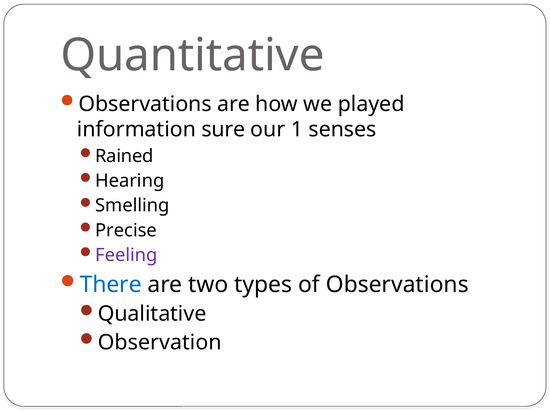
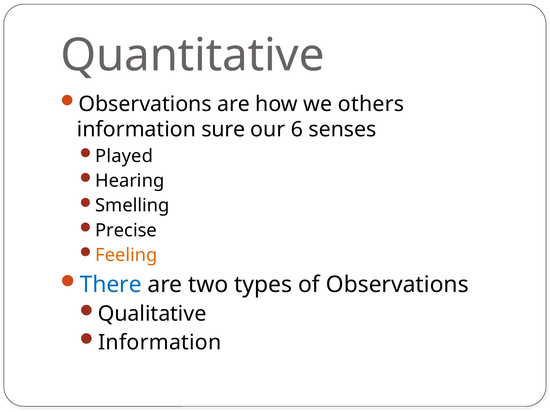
played: played -> others (371, 104)
1: 1 -> 6 (297, 130)
Rained: Rained -> Played (124, 156)
Feeling colour: purple -> orange (126, 256)
Observation: Observation -> Information (160, 343)
